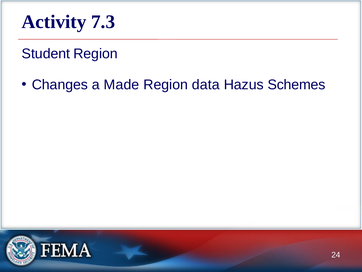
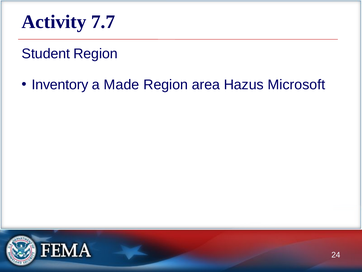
7.3: 7.3 -> 7.7 (103, 22)
Changes: Changes -> Inventory (60, 85)
data: data -> area (206, 85)
Schemes: Schemes -> Microsoft (296, 85)
